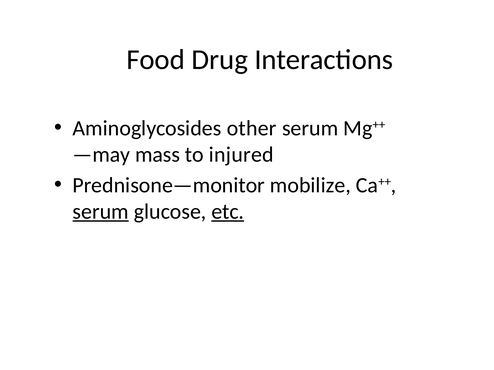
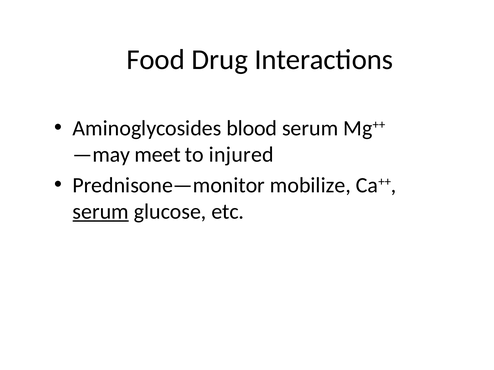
other: other -> blood (252, 128)
mass: mass -> meet (158, 155)
etc underline: present -> none (228, 212)
